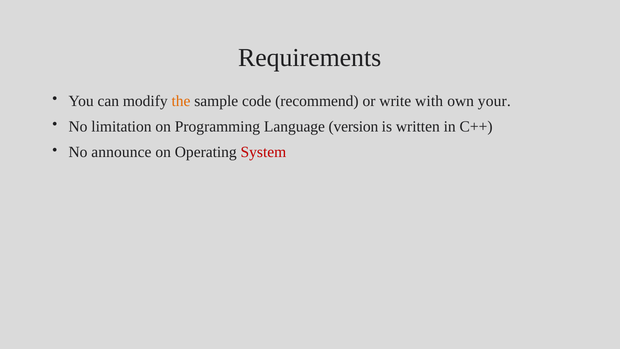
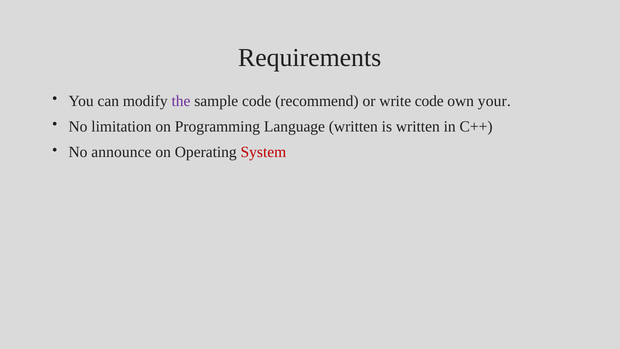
the colour: orange -> purple (181, 101)
write with: with -> code (429, 101)
Language version: version -> written (353, 126)
